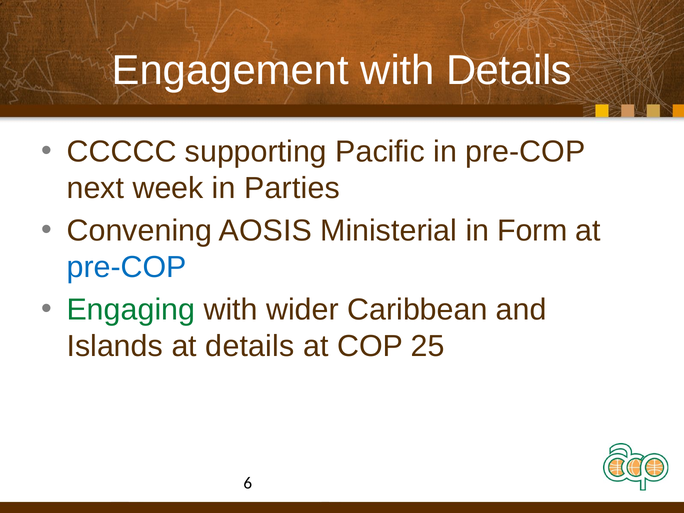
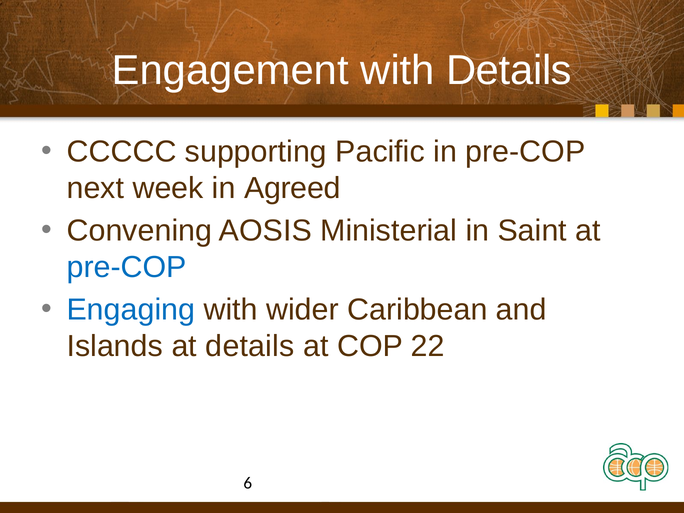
Parties: Parties -> Agreed (292, 188)
Form: Form -> Saint (532, 231)
Engaging colour: green -> blue (131, 310)
25: 25 -> 22 (428, 346)
